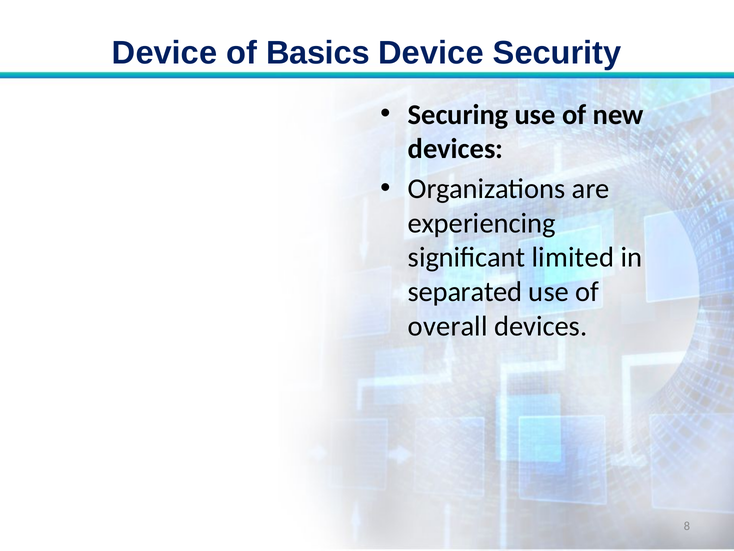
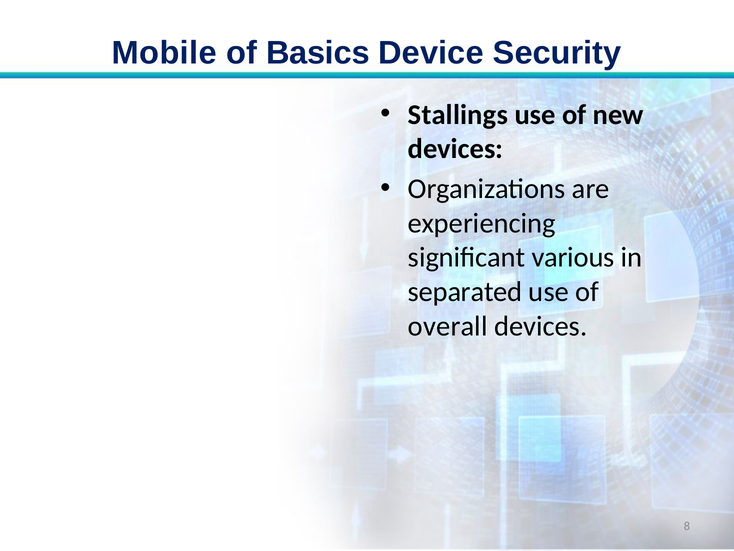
Device: Device -> Mobile (164, 53)
Securing: Securing -> Stallings (458, 114)
limited: limited -> various (573, 257)
